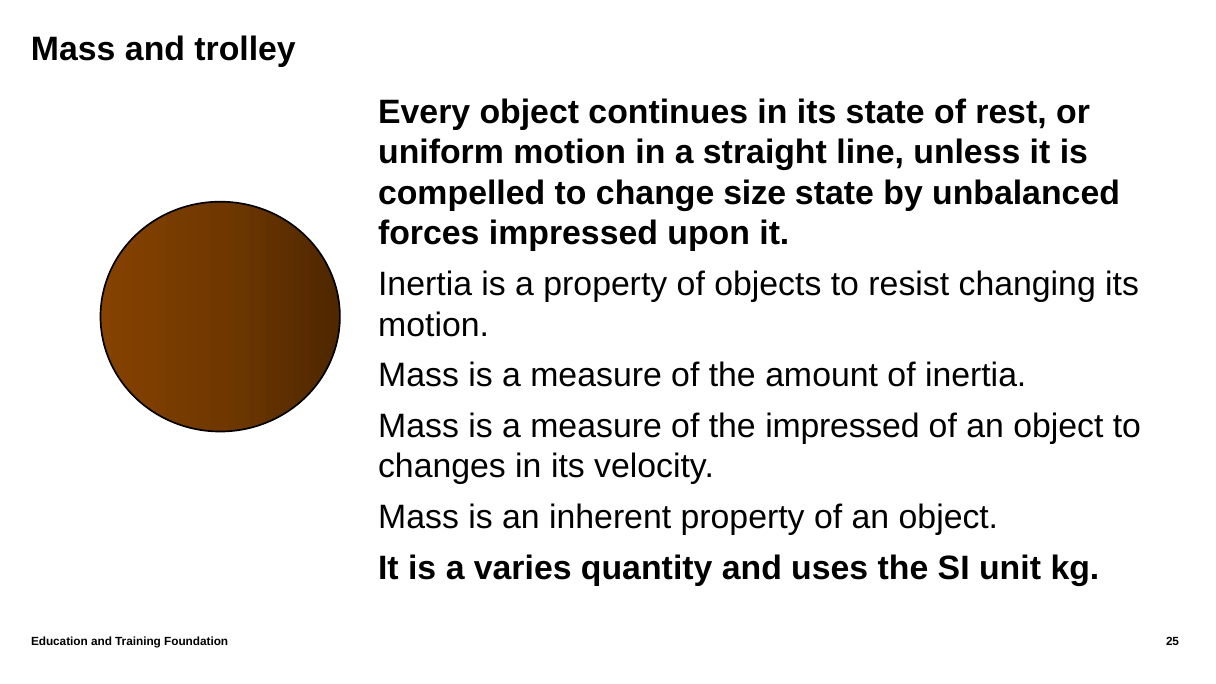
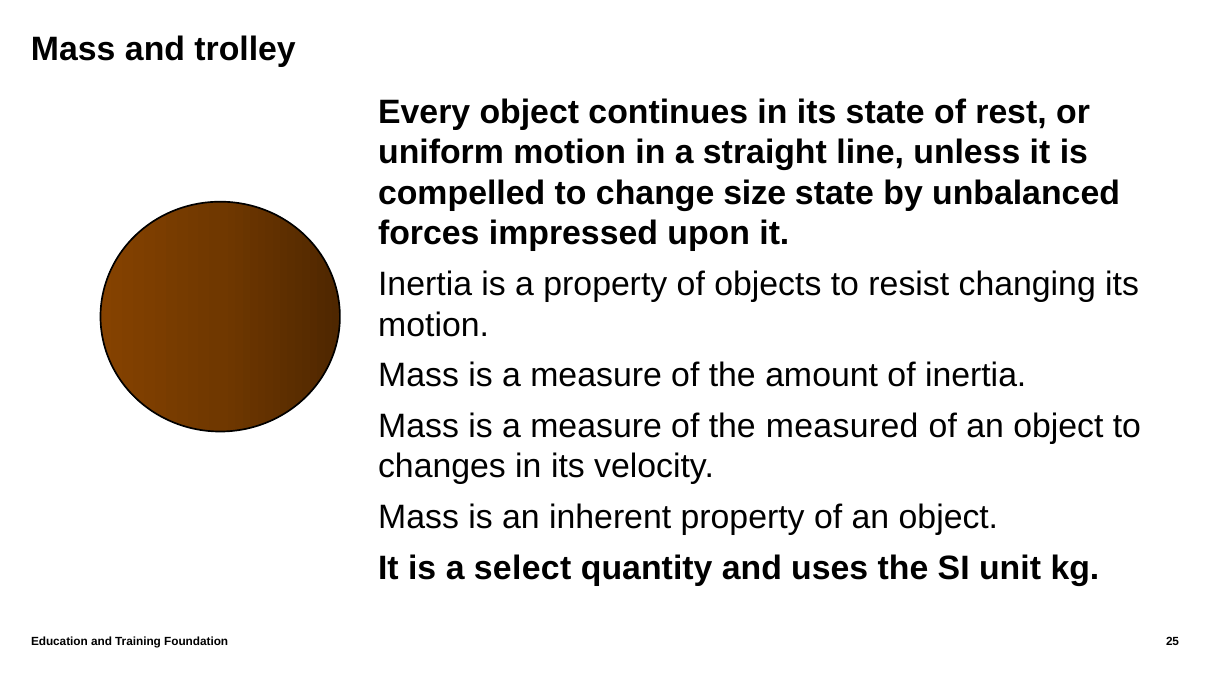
the impressed: impressed -> measured (842, 426)
varies: varies -> select (523, 568)
